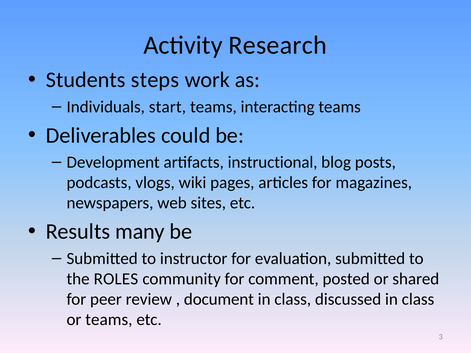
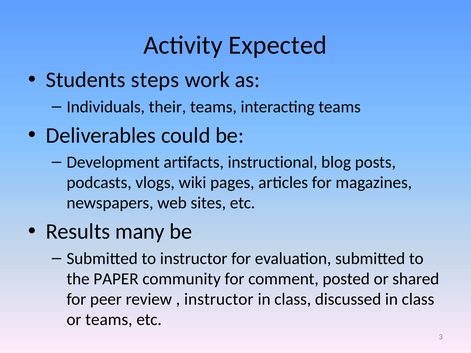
Research: Research -> Expected (278, 45)
start: start -> their (168, 107)
ROLES: ROLES -> PAPER (116, 279)
document: document -> instructor (219, 299)
